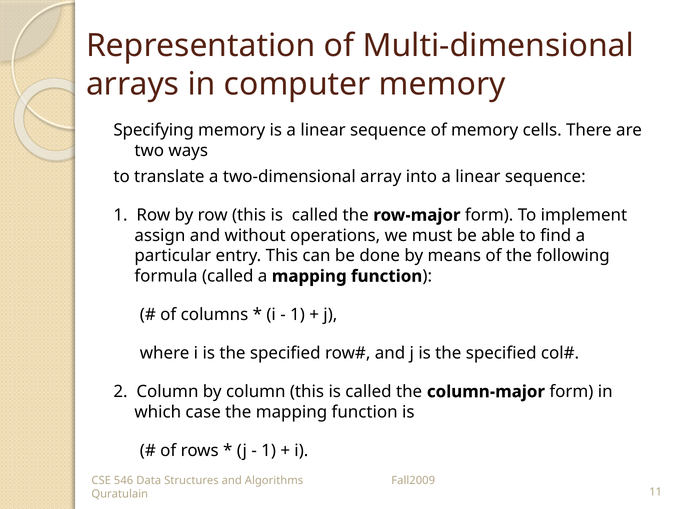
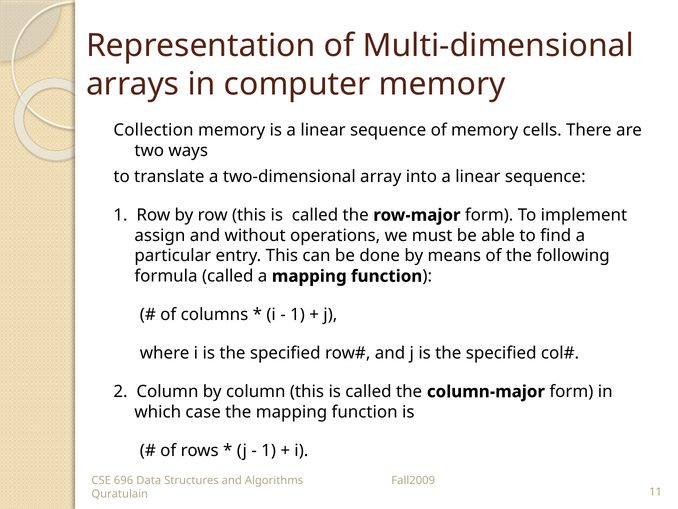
Specifying: Specifying -> Collection (153, 130)
546: 546 -> 696 (124, 480)
